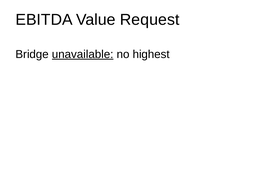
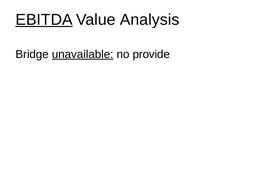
EBITDA underline: none -> present (44, 20)
Request: Request -> Analysis (150, 20)
highest: highest -> provide (151, 54)
